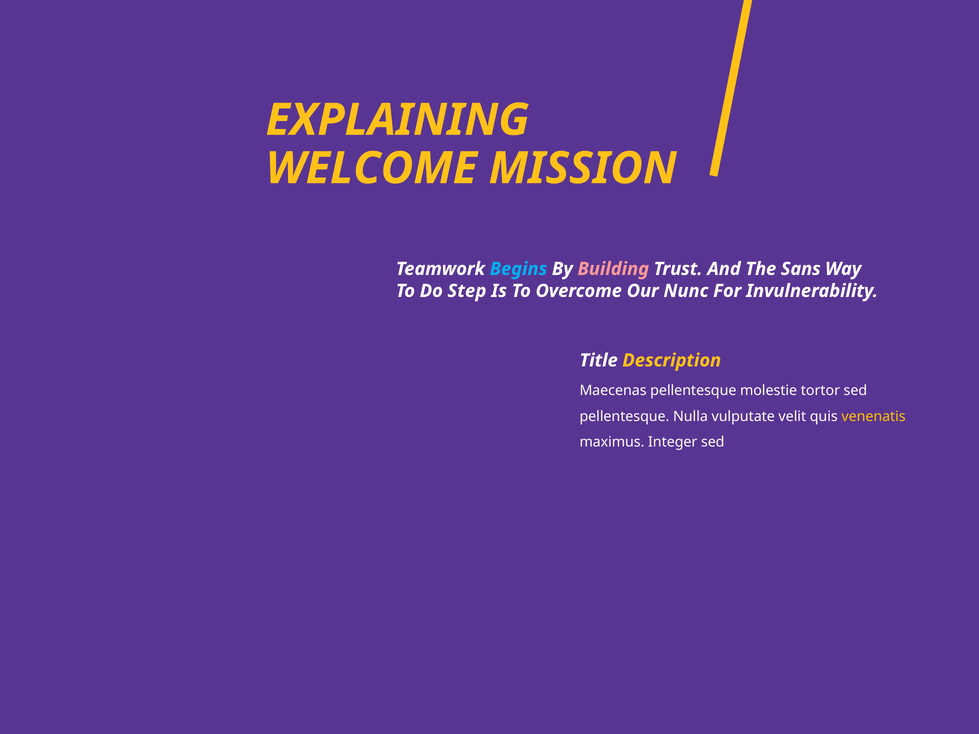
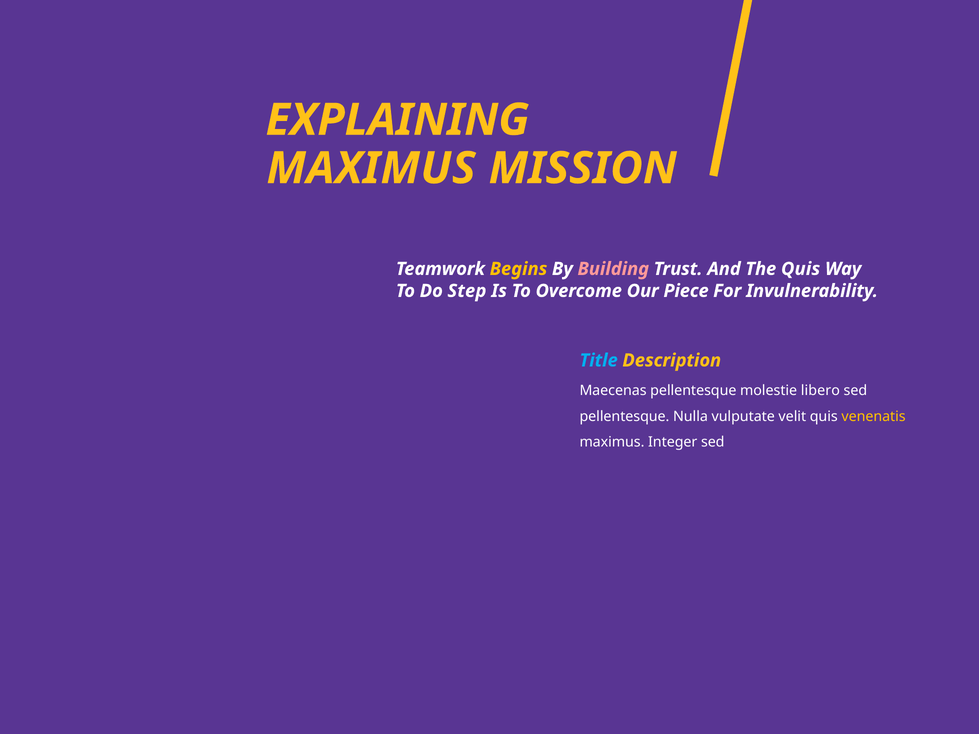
WELCOME: WELCOME -> MAXIMUS (371, 168)
Begins colour: light blue -> yellow (518, 269)
The Sans: Sans -> Quis (801, 269)
Nunc: Nunc -> Piece (686, 291)
Title colour: white -> light blue (599, 361)
tortor: tortor -> libero (820, 391)
